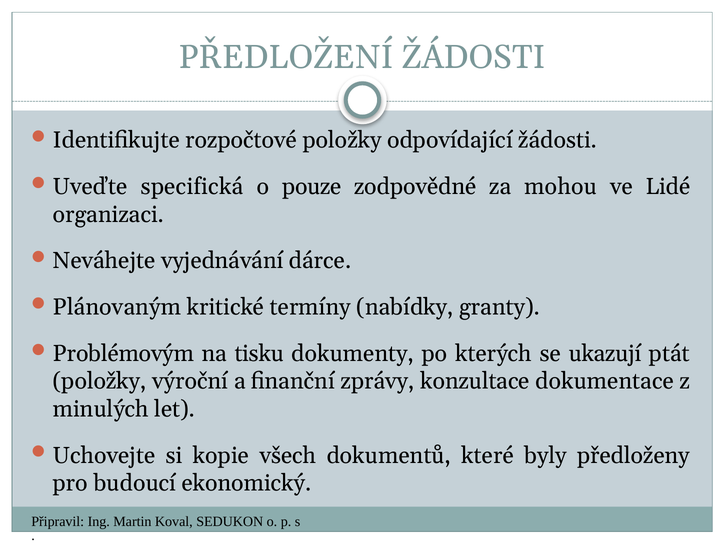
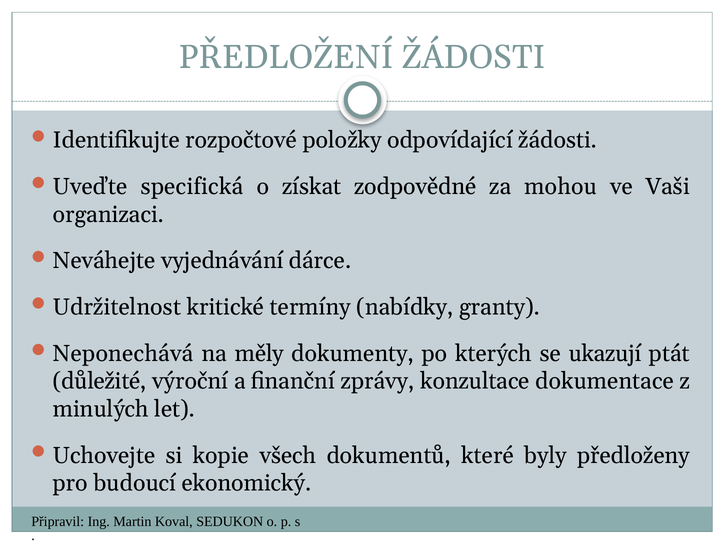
pouze: pouze -> získat (312, 187)
Lidé: Lidé -> Vaši (668, 187)
Plánovaným: Plánovaným -> Udržitelnost (117, 307)
Problémovým: Problémovým -> Neponechává (123, 353)
tisku: tisku -> měly (259, 353)
položky: položky -> důležité (100, 381)
